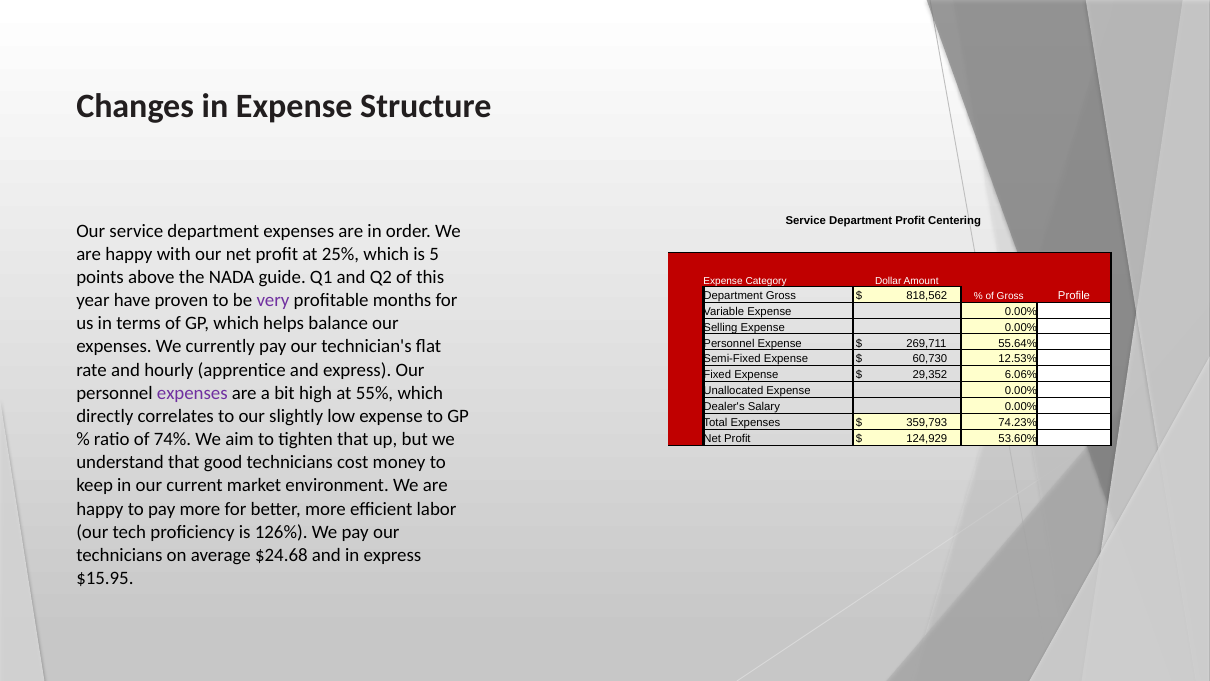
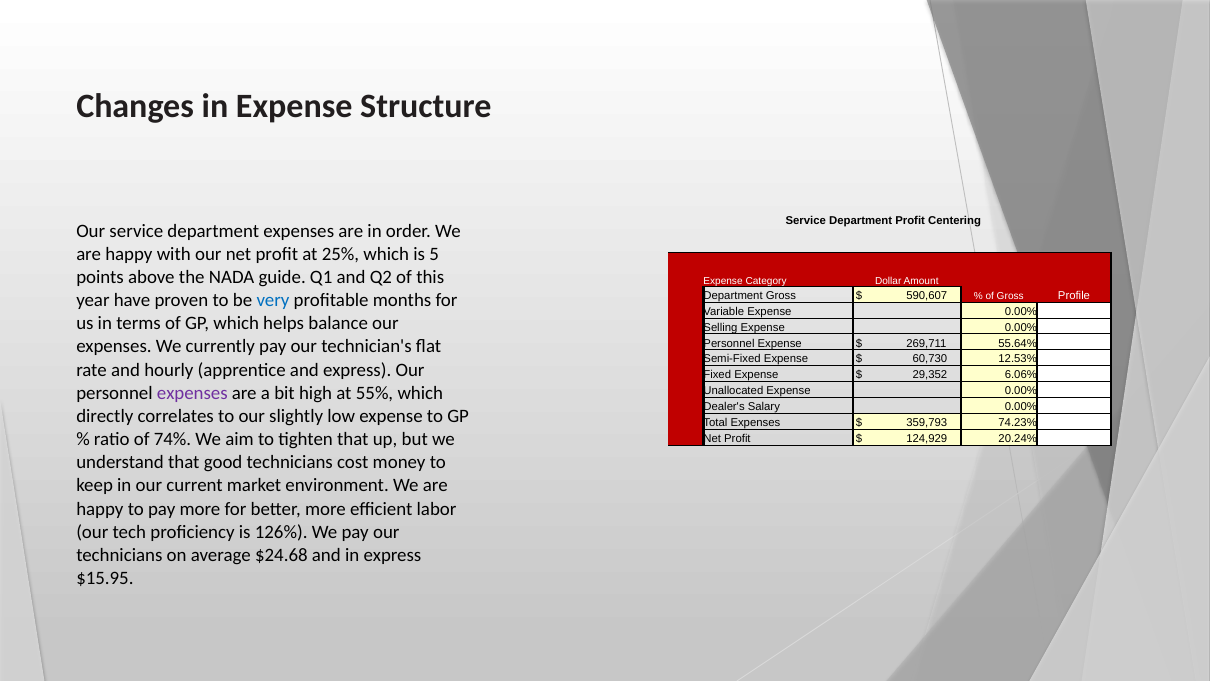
818,562: 818,562 -> 590,607 (927, 296)
very colour: purple -> blue (273, 300)
53.60%: 53.60% -> 20.24% (1018, 439)
